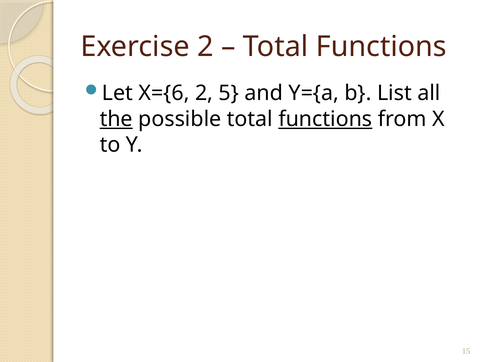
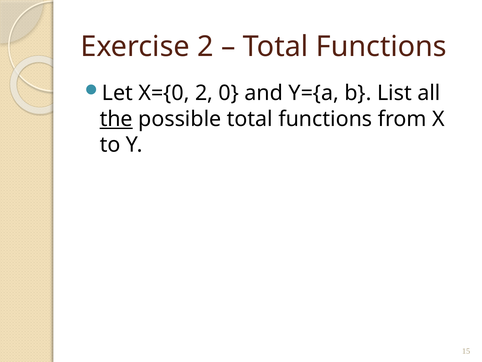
X={6: X={6 -> X={0 (164, 93)
5: 5 -> 0 (229, 93)
functions underline: present -> none (325, 119)
